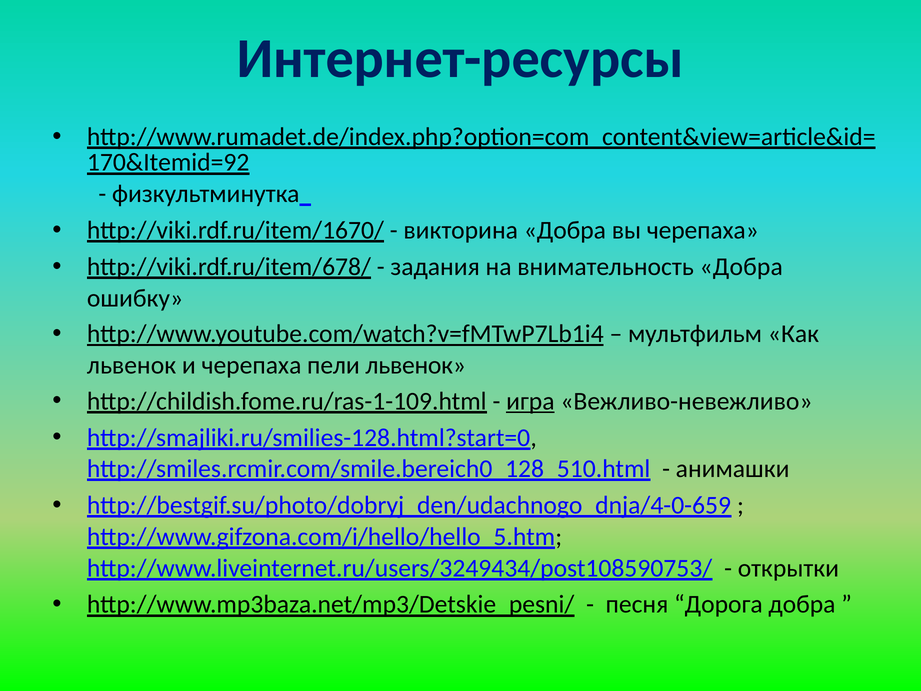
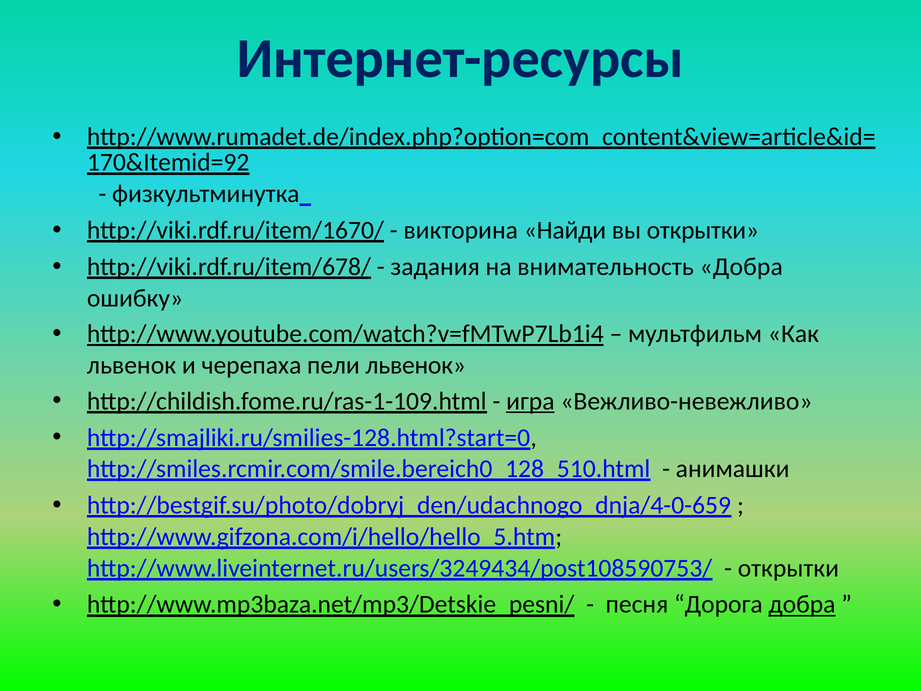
викторина Добра: Добра -> Найди (565, 230)
вы черепаха: черепаха -> открытки (703, 230)
добра underline: none -> present (802, 604)
